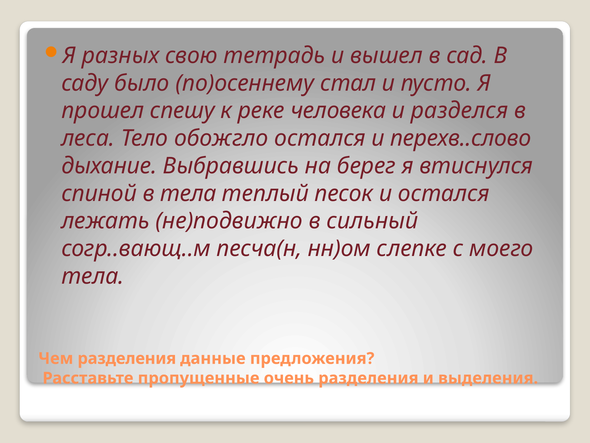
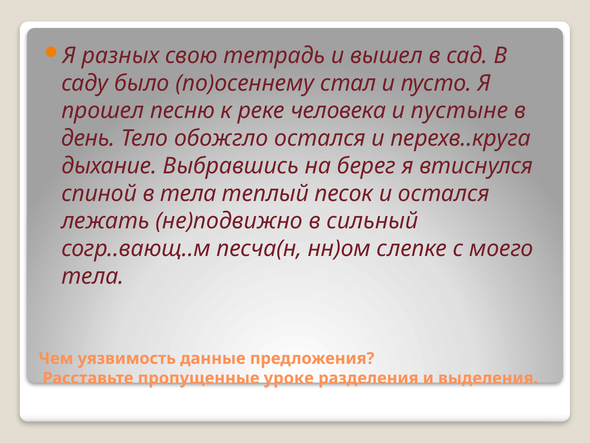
спешу: спешу -> песню (182, 111)
разделся: разделся -> пустыне (459, 111)
леса: леса -> день (88, 138)
перехв..слово: перехв..слово -> перехв..круга (461, 138)
Чем разделения: разделения -> уязвимость (127, 358)
очень: очень -> уроке (289, 378)
